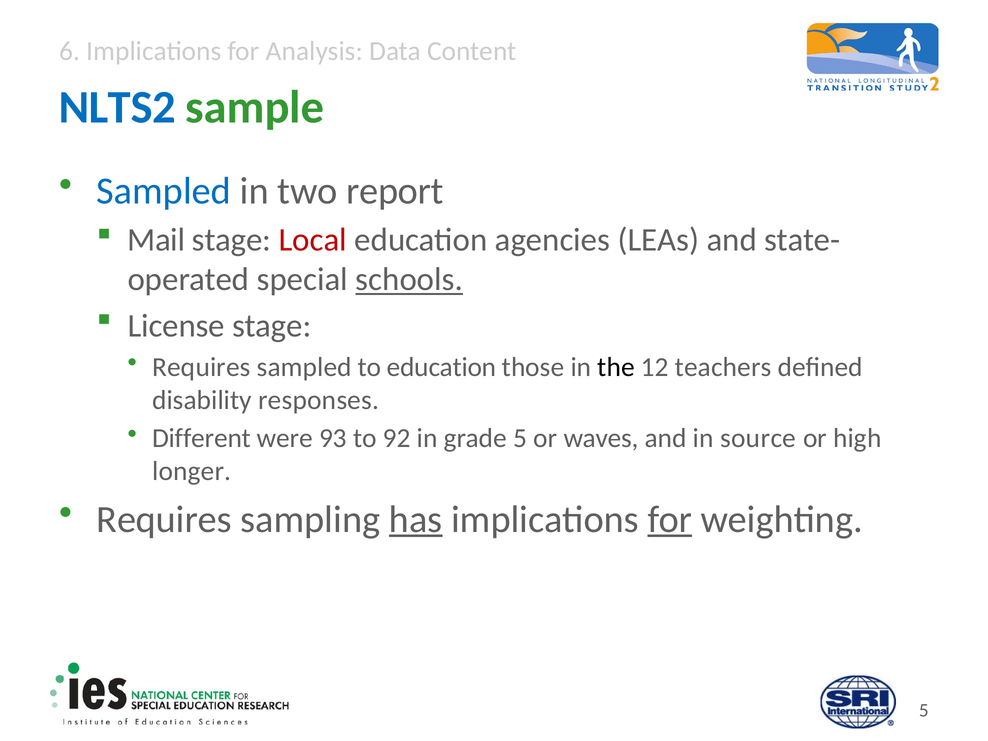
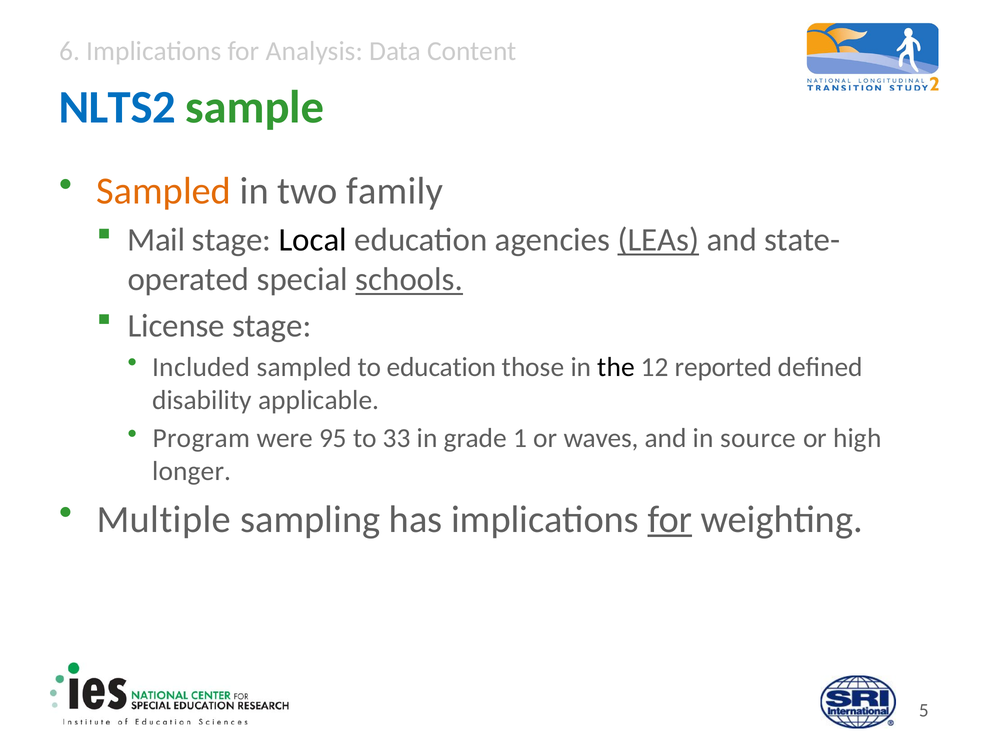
Sampled colour: blue -> orange (164, 191)
report: report -> family (395, 191)
Local colour: red -> black (313, 240)
LEAs underline: none -> present (658, 240)
Requires: Requires -> Included (201, 367)
teachers: teachers -> reported (723, 367)
responses: responses -> applicable (319, 400)
Different: Different -> Program (201, 438)
93: 93 -> 95 (333, 438)
92: 92 -> 33 (397, 438)
grade 5: 5 -> 1 (520, 438)
Requires: Requires -> Multiple (164, 519)
has underline: present -> none (416, 519)
